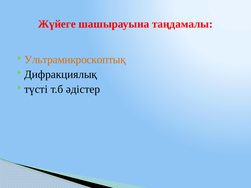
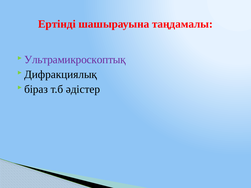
Жүйеге: Жүйеге -> Ертінді (57, 24)
Ультрамикроскоптық colour: orange -> purple (75, 60)
түсті: түсті -> біраз (36, 89)
